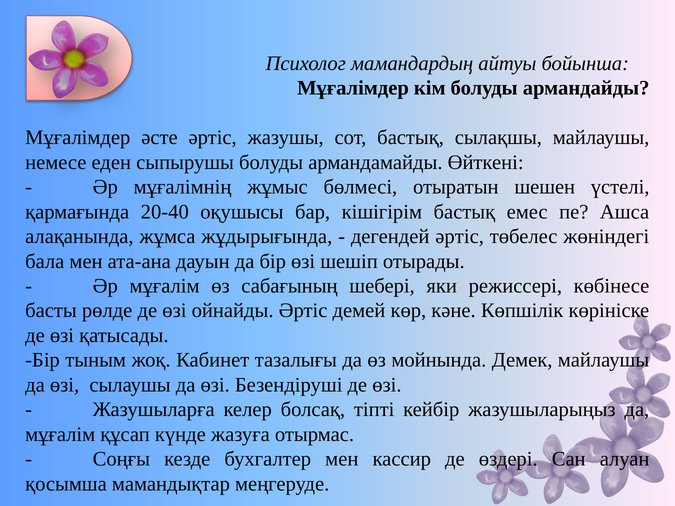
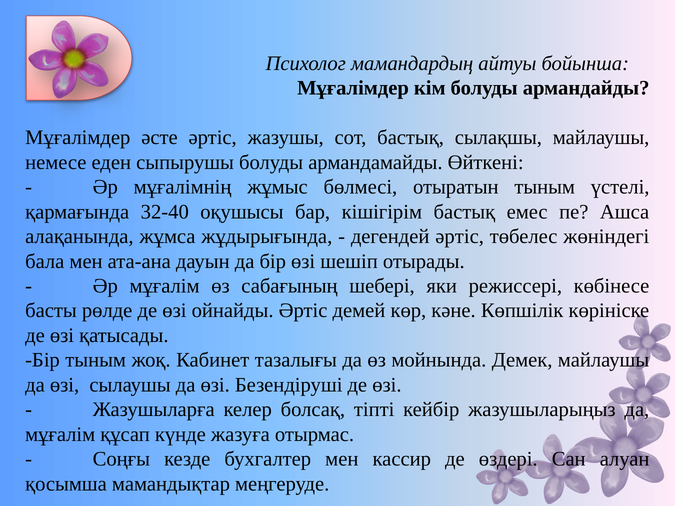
отыратын шешен: шешен -> тыным (545, 187)
20-40: 20-40 -> 32-40 (165, 212)
